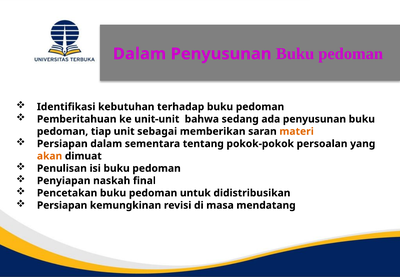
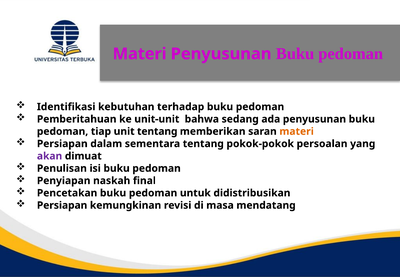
Dalam: Dalam -> Materi (140, 54)
unit sebagai: sebagai -> tentang (157, 131)
akan colour: orange -> purple (50, 156)
